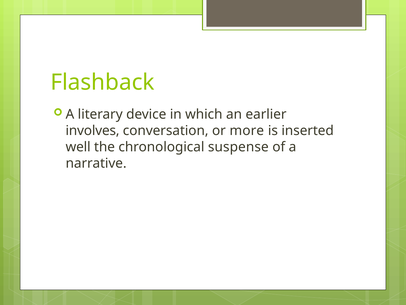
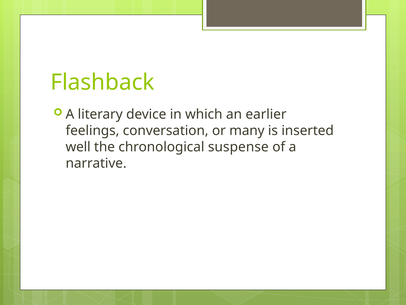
involves: involves -> feelings (92, 131)
more: more -> many (247, 131)
